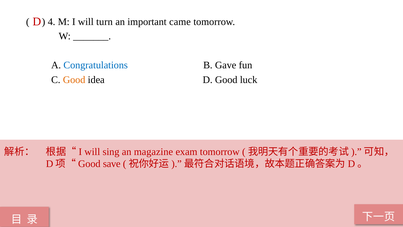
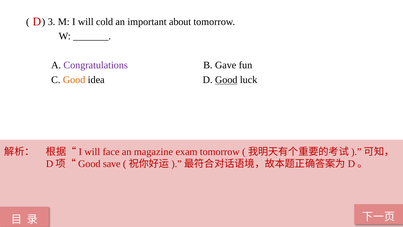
4: 4 -> 3 (52, 22)
turn: turn -> cold (105, 22)
came: came -> about (180, 22)
Congratulations colour: blue -> purple (96, 65)
Good underline: none -> present (226, 80)
sing: sing -> face (111, 152)
